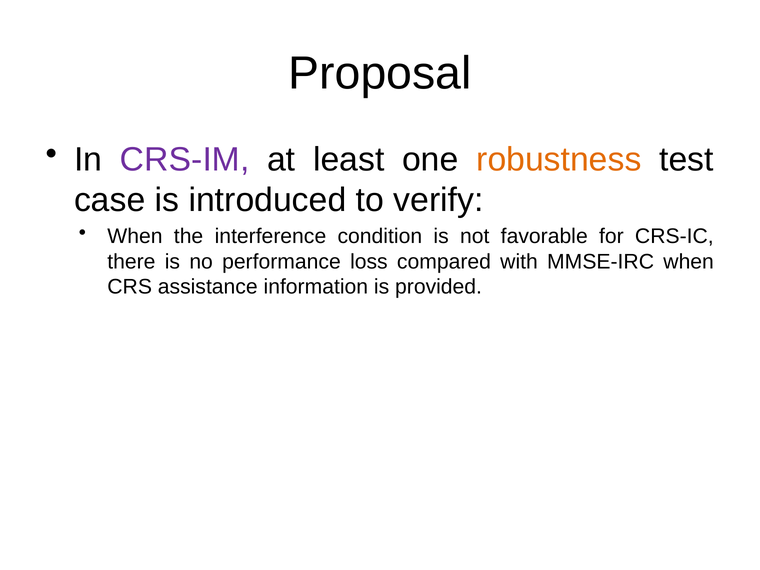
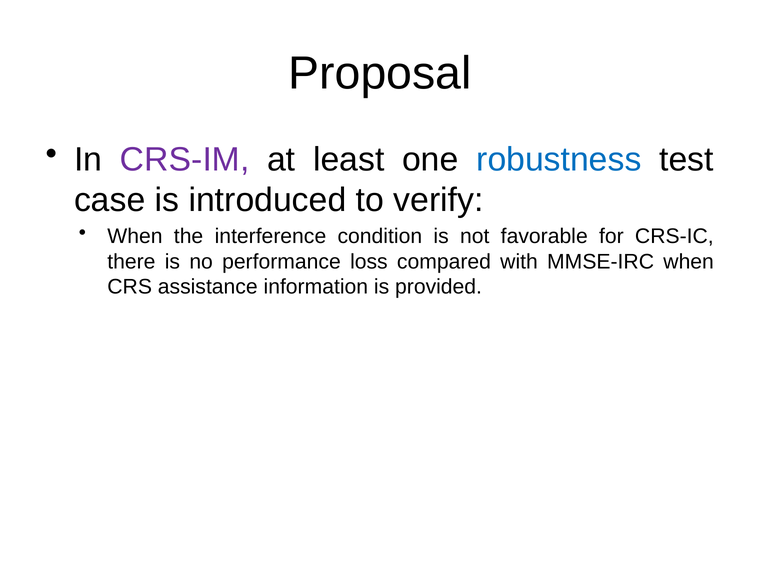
robustness colour: orange -> blue (559, 159)
